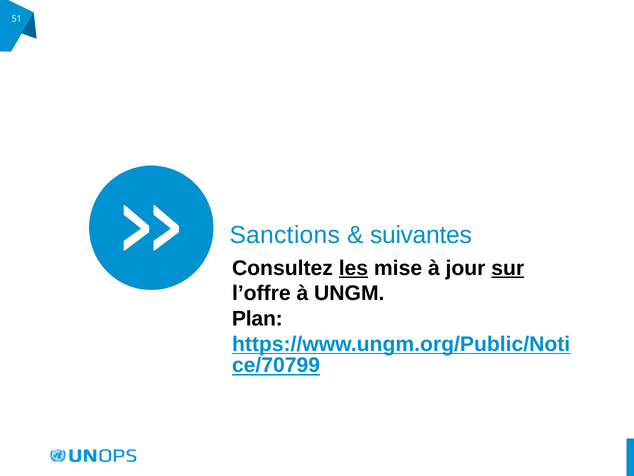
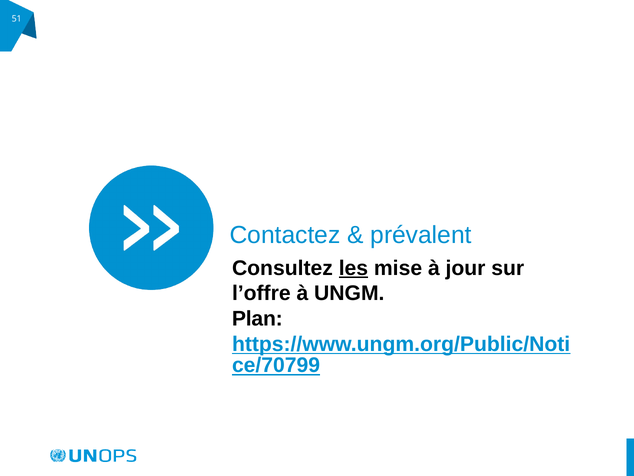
Sanctions: Sanctions -> Contactez (285, 235)
suivantes: suivantes -> prévalent (421, 235)
sur underline: present -> none (508, 268)
